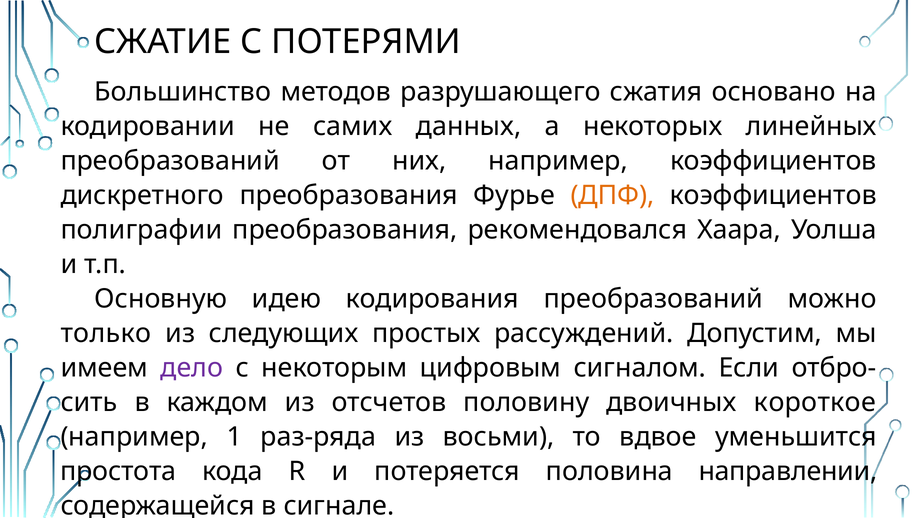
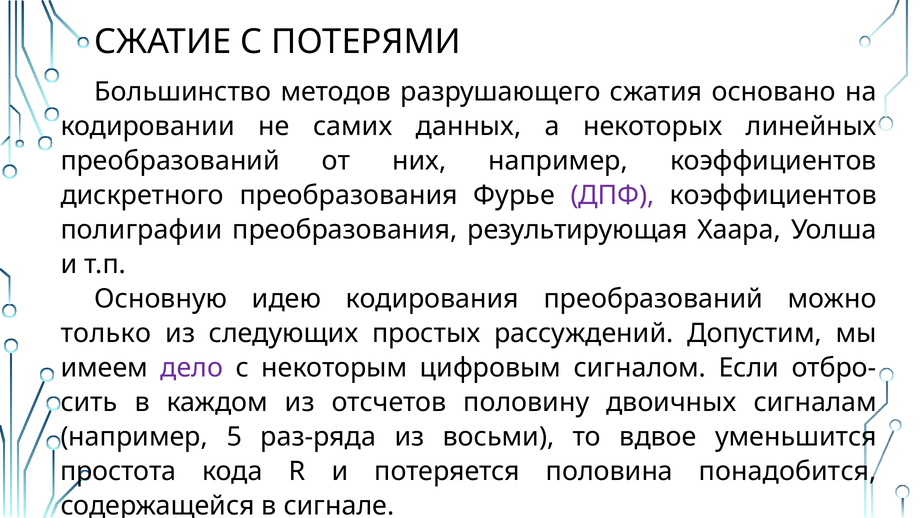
ДПФ colour: orange -> purple (612, 195)
рекомендовался: рекомендовался -> результирующая (578, 230)
короткое: короткое -> сигналам (815, 402)
1: 1 -> 5 (234, 437)
направлении: направлении -> понадобится (788, 471)
